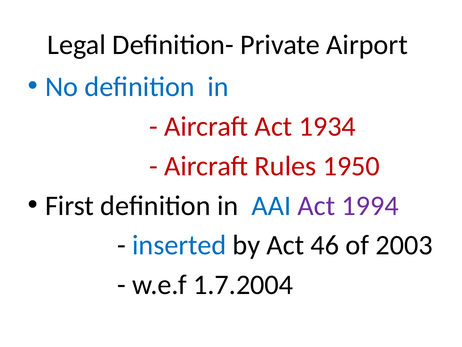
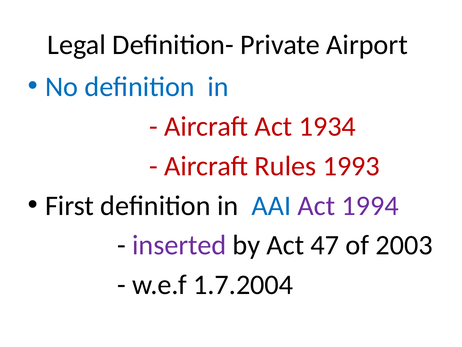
1950: 1950 -> 1993 (351, 166)
inserted colour: blue -> purple (179, 245)
46: 46 -> 47 (325, 245)
